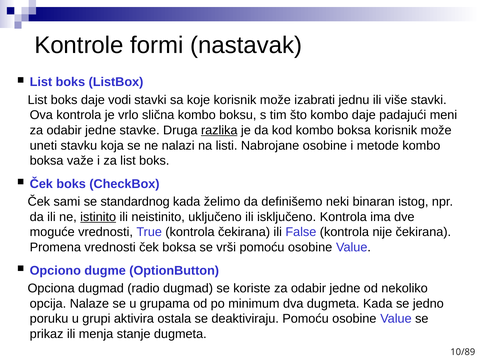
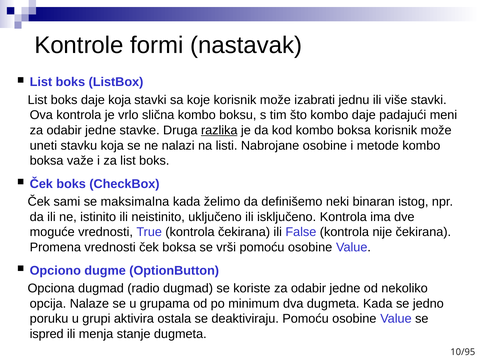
daje vodi: vodi -> koja (120, 100)
standardnog: standardnog -> maksimalna (135, 202)
istinito underline: present -> none (98, 217)
prikaz: prikaz -> ispred (47, 334)
10/89: 10/89 -> 10/95 (463, 352)
